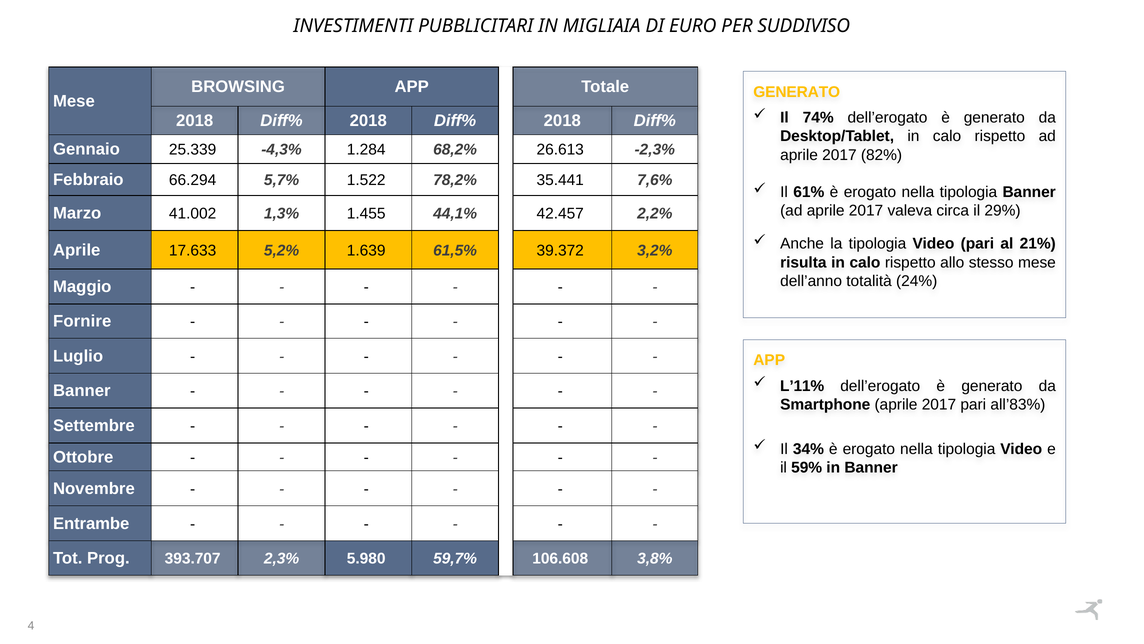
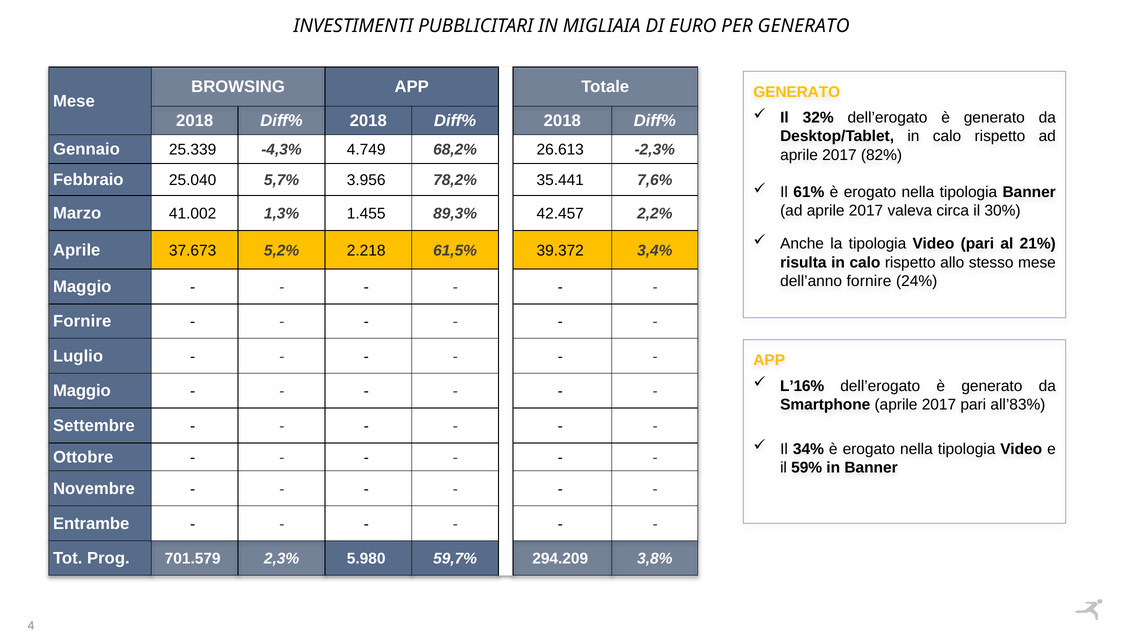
PER SUDDIVISO: SUDDIVISO -> GENERATO (804, 26)
74%: 74% -> 32% (818, 118)
1.284: 1.284 -> 4.749 (366, 150)
66.294: 66.294 -> 25.040 (193, 180)
1.522: 1.522 -> 3.956 (366, 180)
29%: 29% -> 30% (1003, 211)
44,1%: 44,1% -> 89,3% (455, 214)
17.633: 17.633 -> 37.673 (193, 250)
1.639: 1.639 -> 2.218 (366, 250)
3,2%: 3,2% -> 3,4% (655, 250)
dell’anno totalità: totalità -> fornire (869, 281)
L’11%: L’11% -> L’16% (802, 386)
Banner: Banner -> Maggio (82, 391)
393.707: 393.707 -> 701.579 (193, 558)
106.608: 106.608 -> 294.209 (560, 558)
